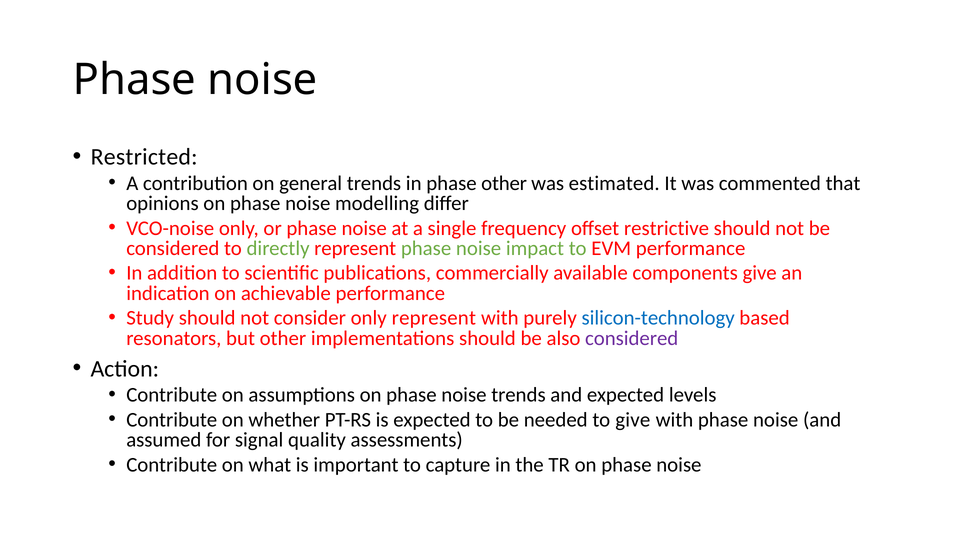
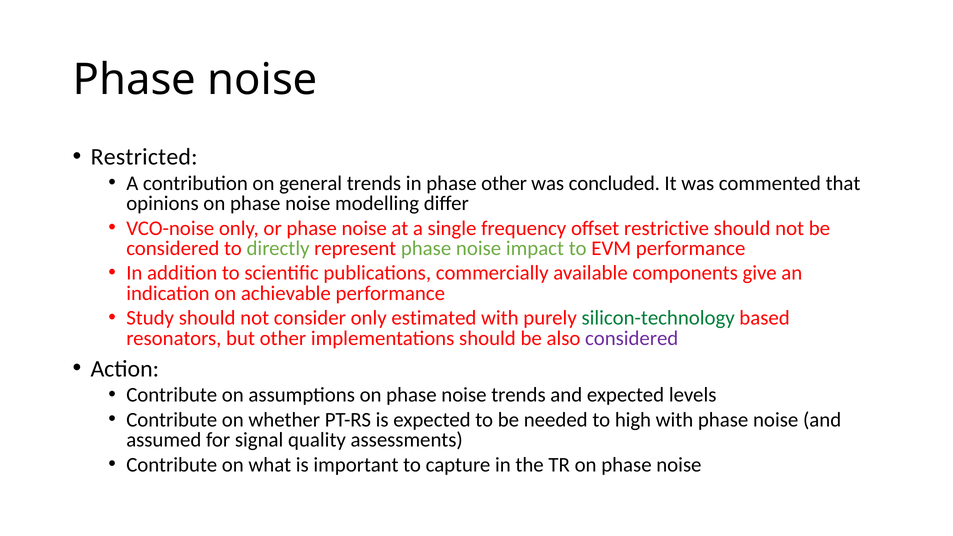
estimated: estimated -> concluded (614, 183)
only represent: represent -> estimated (434, 318)
silicon-technology colour: blue -> green (658, 318)
to give: give -> high (633, 420)
